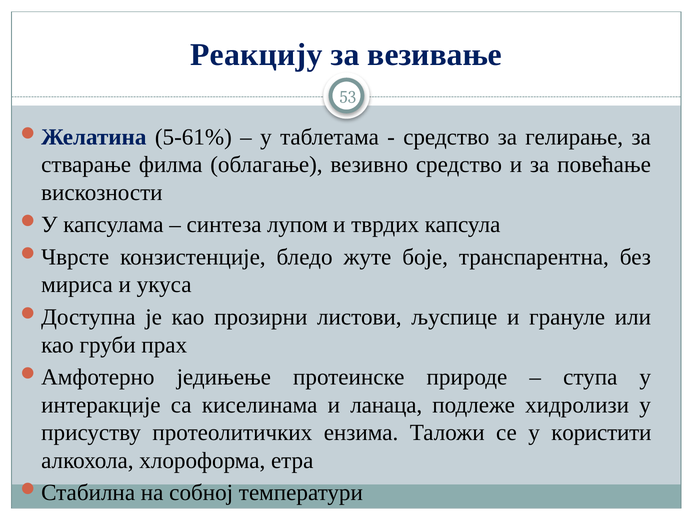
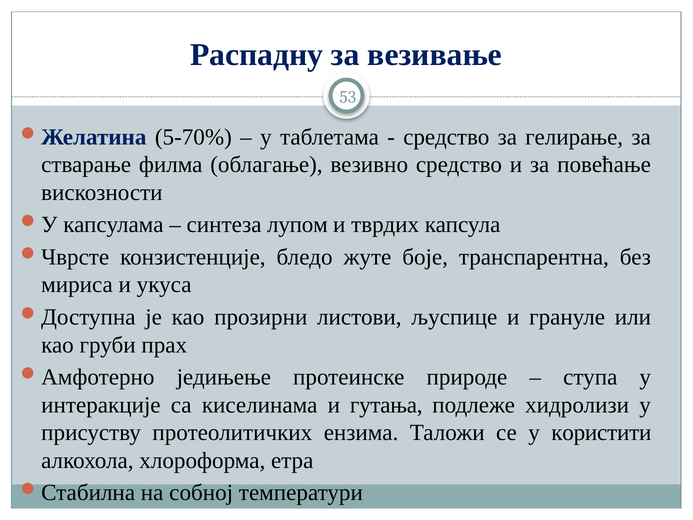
Реакцију: Реакцију -> Распадну (257, 55)
5-61%: 5-61% -> 5-70% (193, 137)
ланаца: ланаца -> гутања (386, 405)
